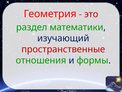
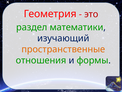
пространственные colour: red -> orange (63, 49)
